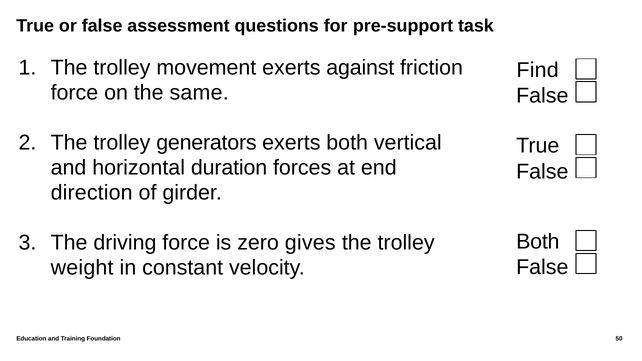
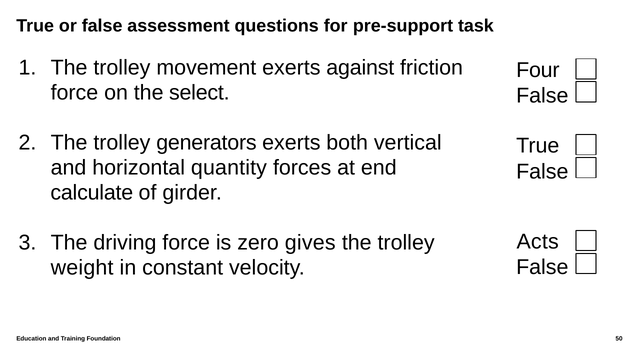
Find: Find -> Four (538, 70)
same: same -> select (199, 93)
duration: duration -> quantity (229, 168)
direction: direction -> calculate (92, 193)
Both: Both -> Acts (538, 242)
